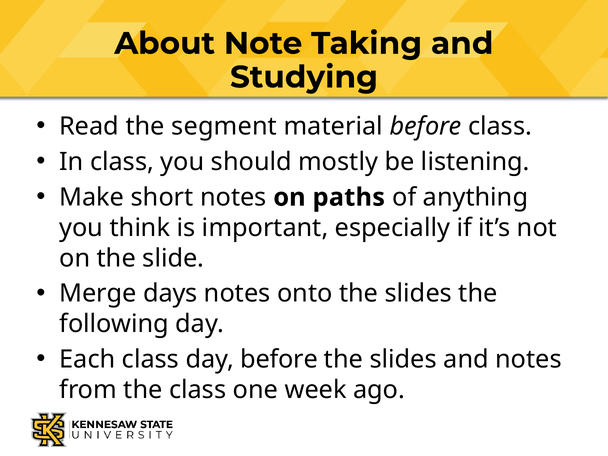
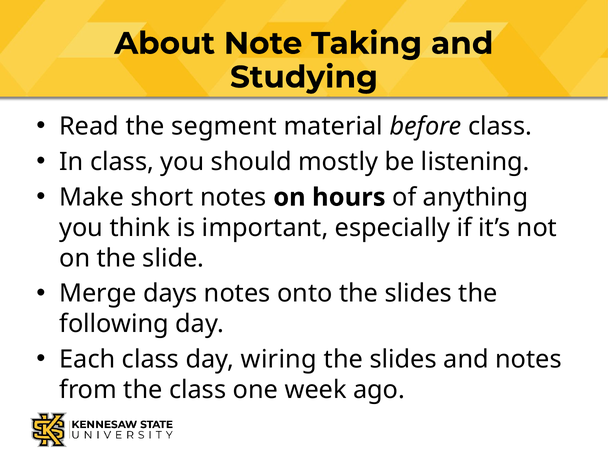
paths: paths -> hours (349, 197)
day before: before -> wiring (279, 360)
